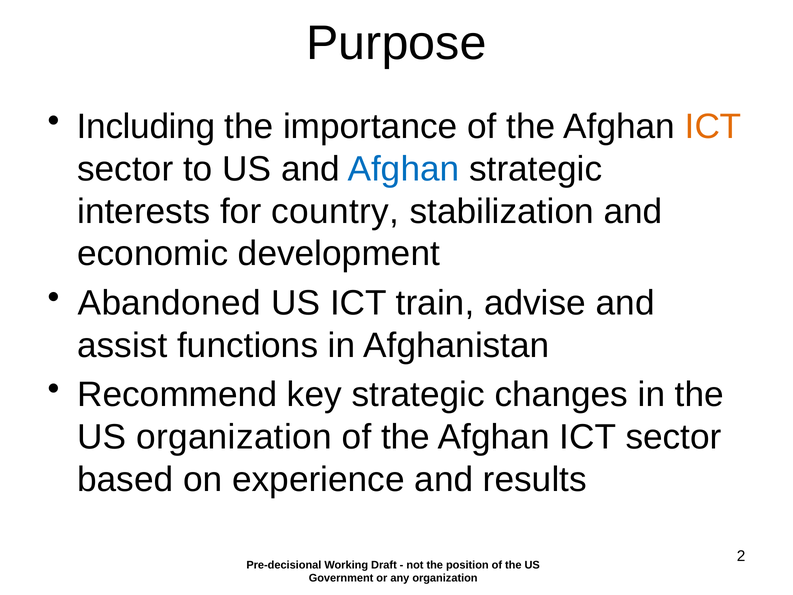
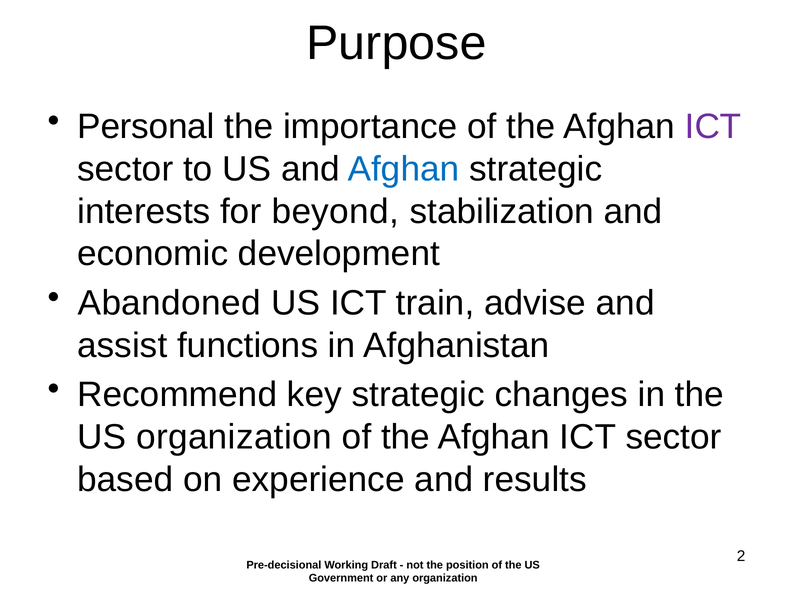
Including: Including -> Personal (146, 127)
ICT colour: orange -> purple (713, 127)
country: country -> beyond (335, 211)
